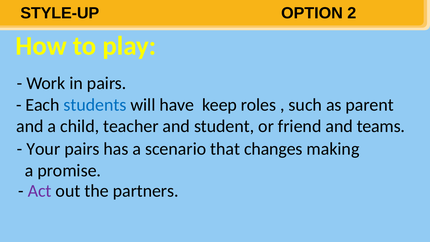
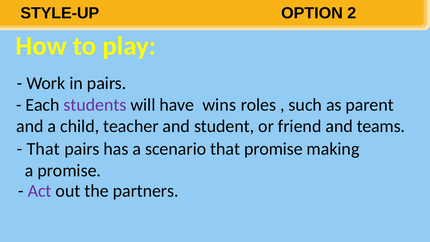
students colour: blue -> purple (95, 105)
keep: keep -> wins (219, 105)
Your: Your -> That (43, 149)
that changes: changes -> promise (273, 149)
